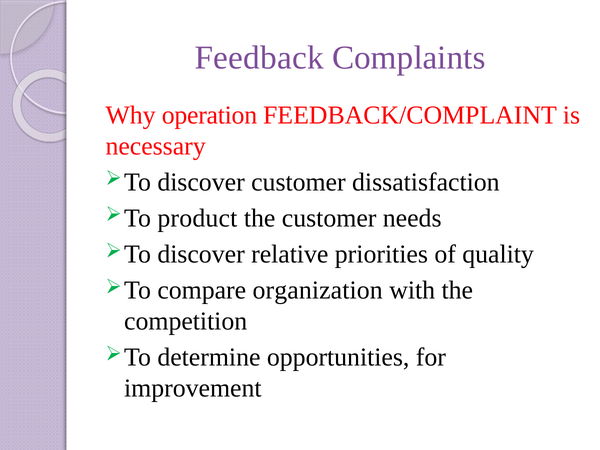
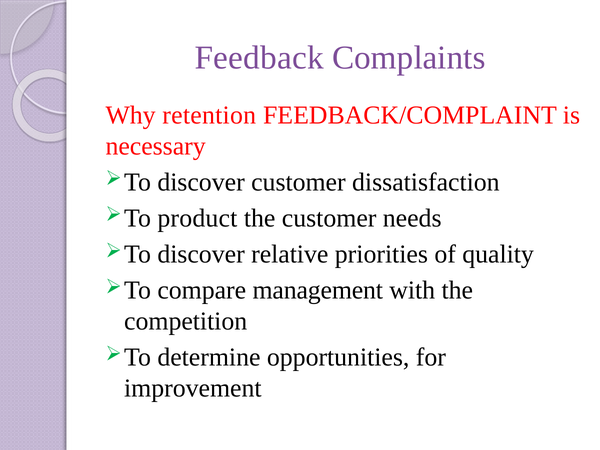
operation: operation -> retention (209, 115)
organization: organization -> management (318, 290)
